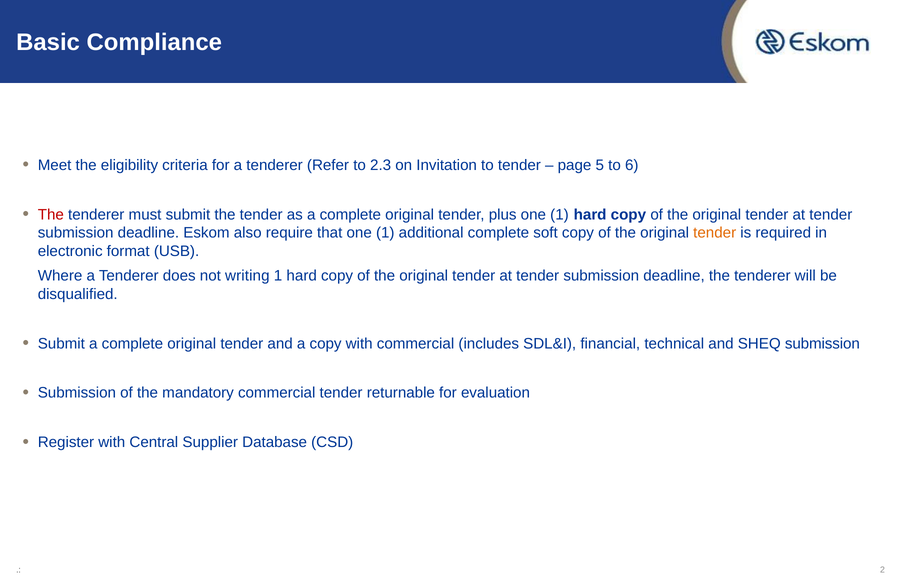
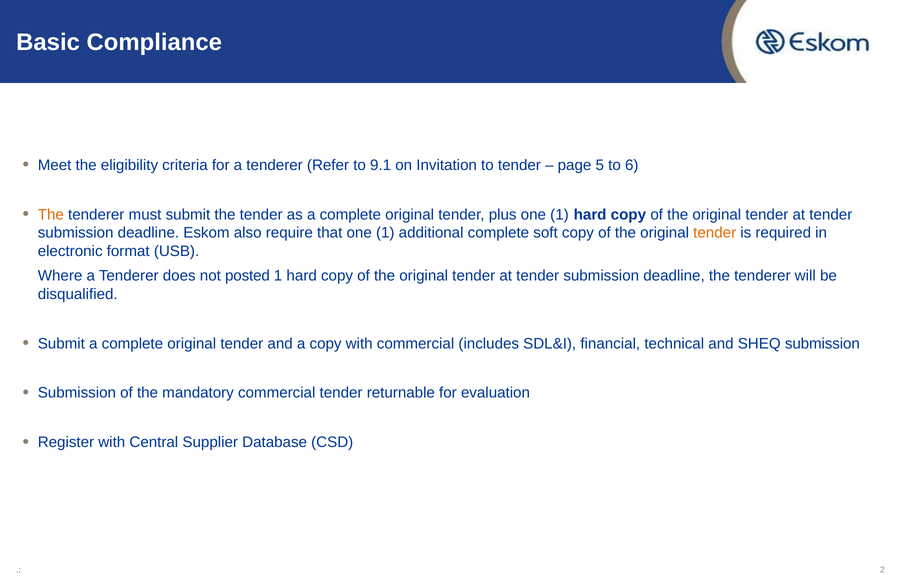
2.3: 2.3 -> 9.1 (381, 165)
The colour: red -> orange (51, 215)
writing: writing -> posted (247, 276)
